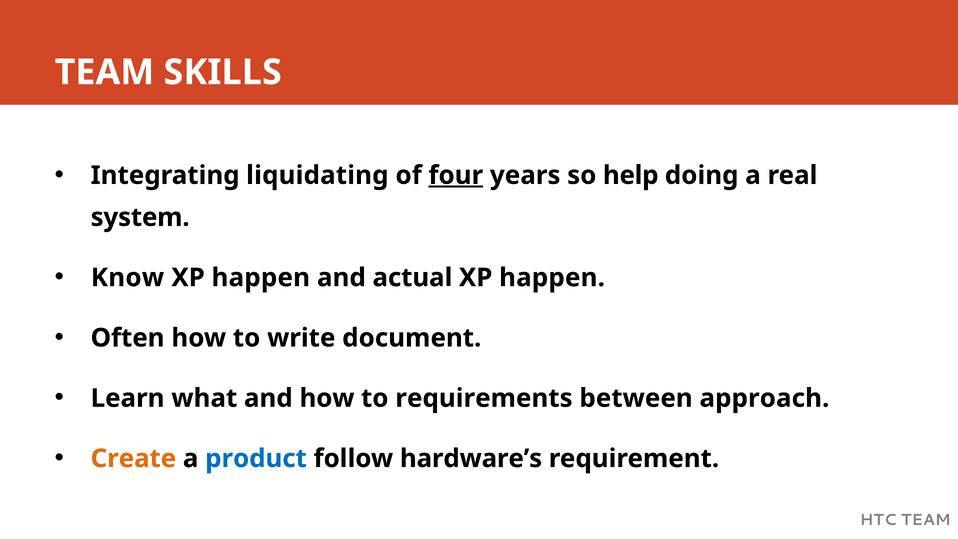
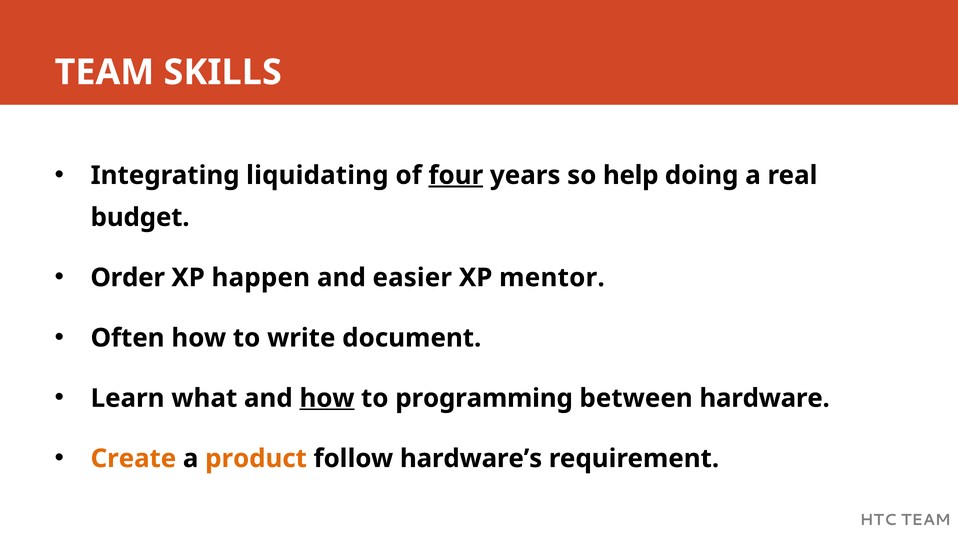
system: system -> budget (140, 217)
Know: Know -> Order (128, 278)
actual: actual -> easier (412, 278)
happen: happen -> mentor (552, 278)
how underline: none -> present (327, 398)
requirements: requirements -> programming (484, 398)
approach: approach -> hardware (765, 398)
product colour: blue -> orange (256, 458)
